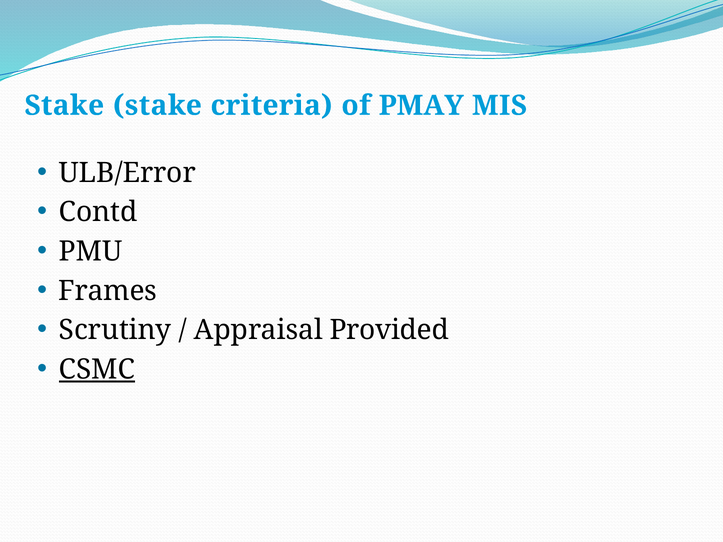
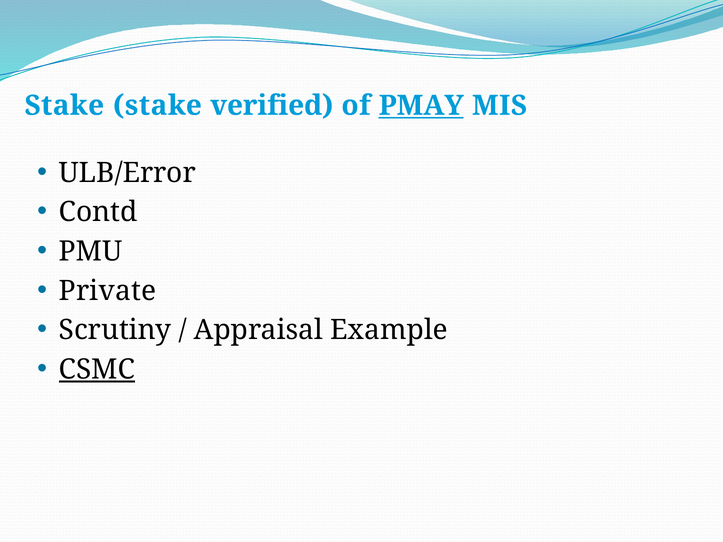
criteria: criteria -> verified (272, 106)
PMAY underline: none -> present (421, 106)
Frames: Frames -> Private (108, 291)
Provided: Provided -> Example (389, 330)
